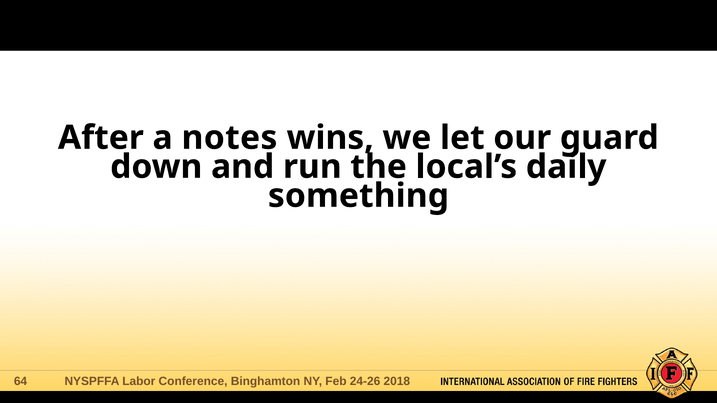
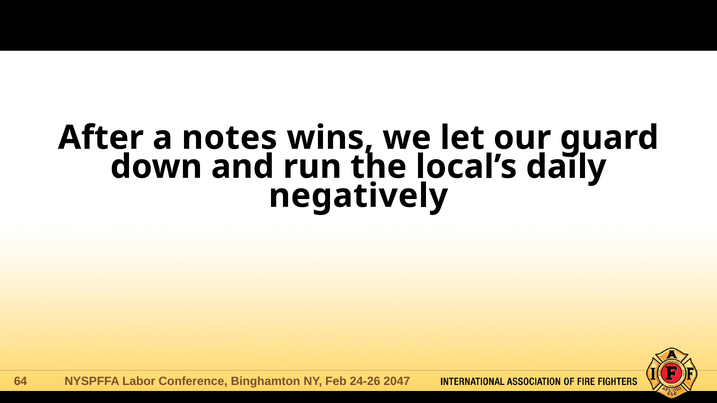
something: something -> negatively (358, 196)
2018: 2018 -> 2047 (397, 382)
